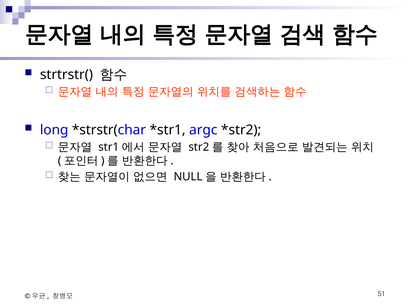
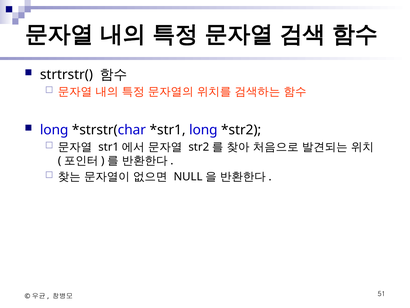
argc: argc -> long (203, 130)
